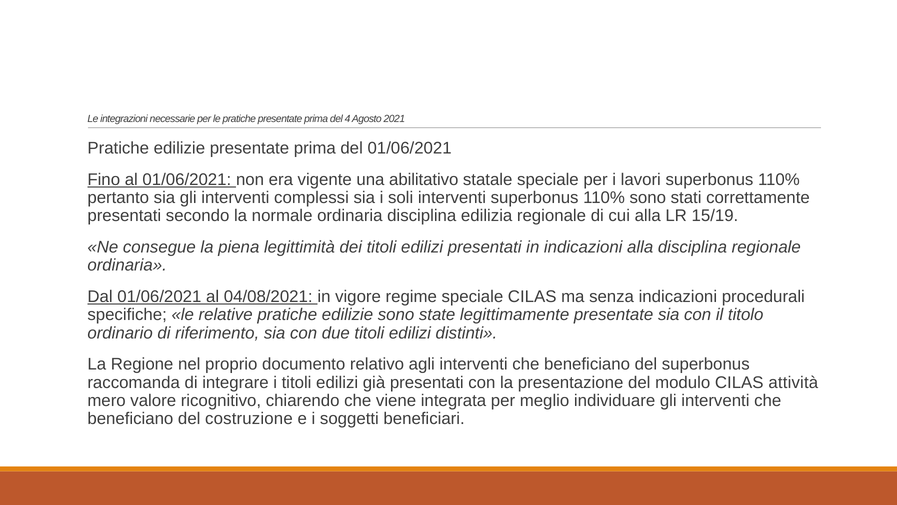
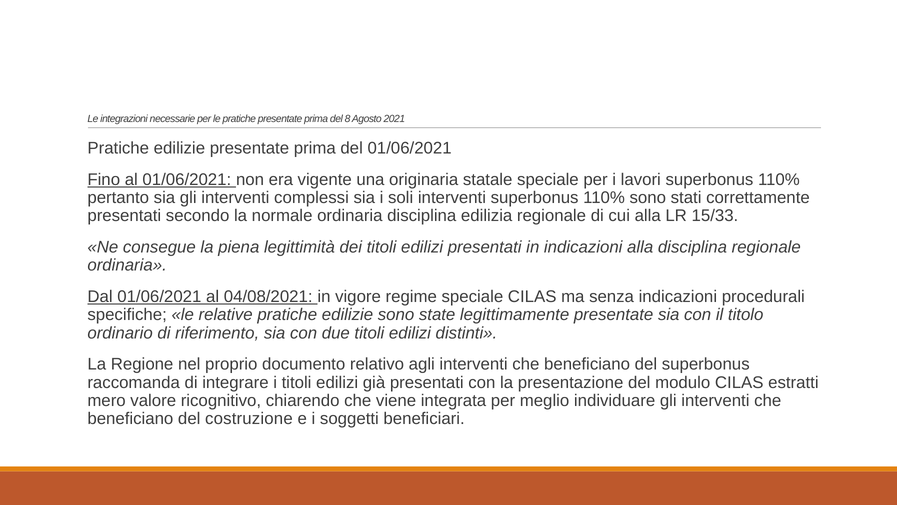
4: 4 -> 8 (348, 119)
abilitativo: abilitativo -> originaria (424, 179)
15/19: 15/19 -> 15/33 (715, 216)
attività: attività -> estratti (793, 382)
